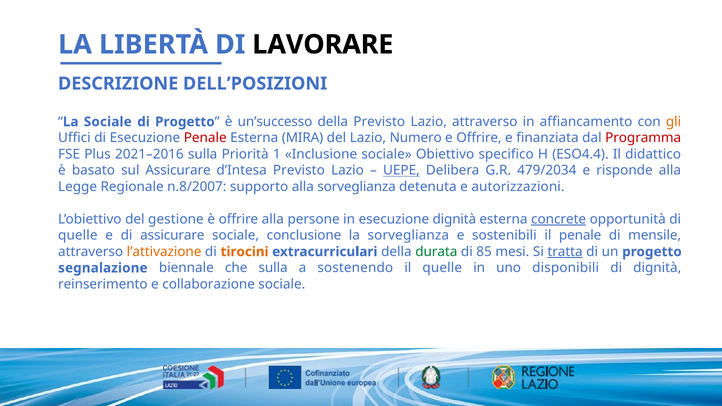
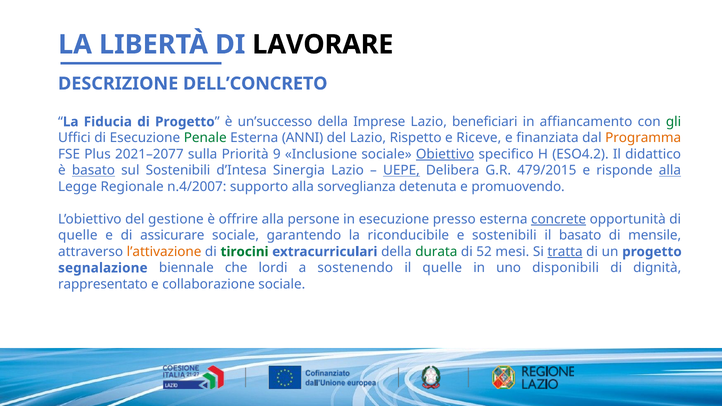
DELL’POSIZIONI: DELL’POSIZIONI -> DELL’CONCRETO (255, 84)
La Sociale: Sociale -> Fiducia (108, 122)
della Previsto: Previsto -> Imprese (379, 122)
Lazio attraverso: attraverso -> beneficiari (485, 122)
gli colour: orange -> green (674, 122)
Penale colour: red -> green (205, 138)
MIRA: MIRA -> ANNI (303, 138)
Numero: Numero -> Rispetto (416, 138)
e Offrire: Offrire -> Riceve (479, 138)
Programma colour: red -> orange (643, 138)
2021–2016: 2021–2016 -> 2021–2077 (149, 154)
1: 1 -> 9 (277, 154)
Obiettivo underline: none -> present (445, 154)
ESO4.4: ESO4.4 -> ESO4.2 (580, 154)
basato underline: none -> present (93, 171)
sul Assicurare: Assicurare -> Sostenibili (178, 171)
d’Intesa Previsto: Previsto -> Sinergia (299, 171)
479/2034: 479/2034 -> 479/2015 (547, 171)
alla underline: none -> present (670, 171)
n.8/2007: n.8/2007 -> n.4/2007 (197, 187)
autorizzazioni: autorizzazioni -> promuovendo (518, 187)
esecuzione dignità: dignità -> presso (454, 219)
conclusione: conclusione -> garantendo (304, 236)
la sorveglianza: sorveglianza -> riconducibile (408, 236)
il penale: penale -> basato (580, 236)
tirocini colour: orange -> green (245, 252)
85: 85 -> 52 (484, 252)
che sulla: sulla -> lordi (273, 268)
reinserimento: reinserimento -> rappresentato (103, 284)
